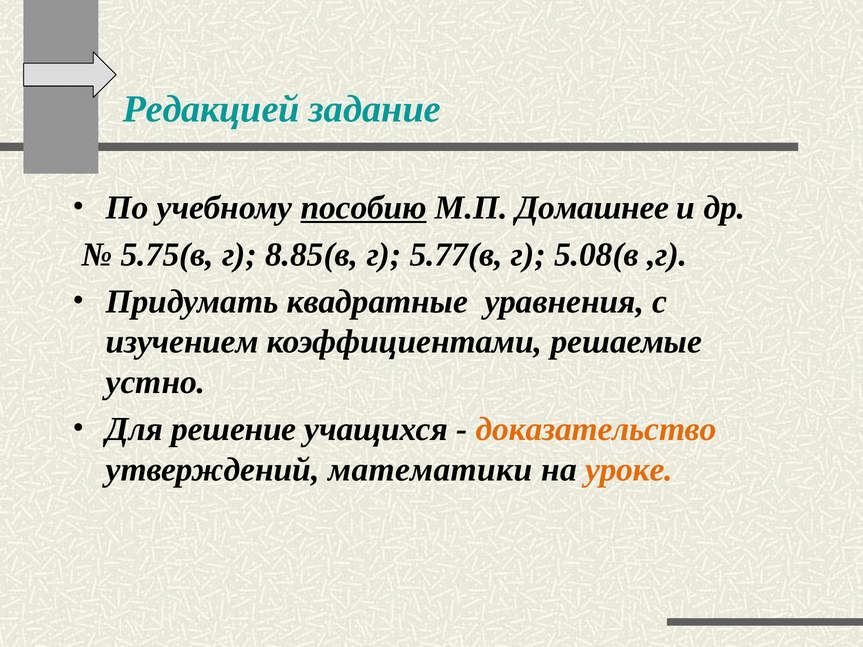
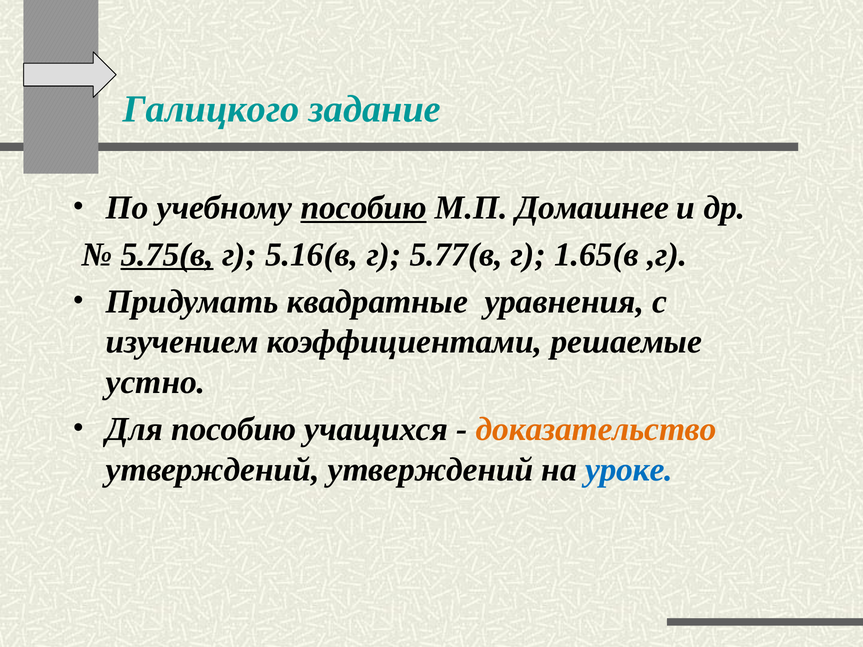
Редакцией: Редакцией -> Галицкого (211, 109)
5.75(в underline: none -> present (167, 255)
8.85(в: 8.85(в -> 5.16(в (312, 255)
5.08(в: 5.08(в -> 1.65(в (596, 255)
Для решение: решение -> пособию (234, 429)
утверждений математики: математики -> утверждений (431, 470)
уроке colour: orange -> blue (629, 470)
